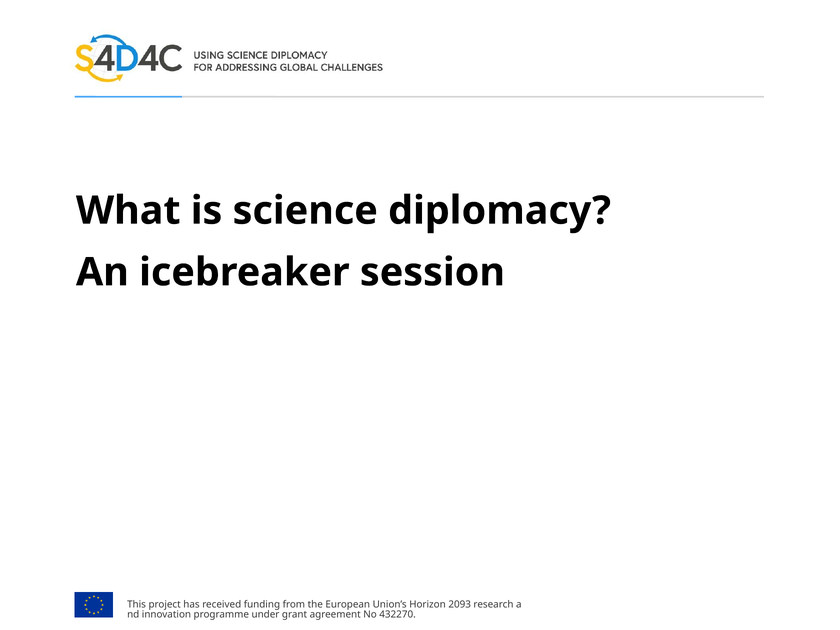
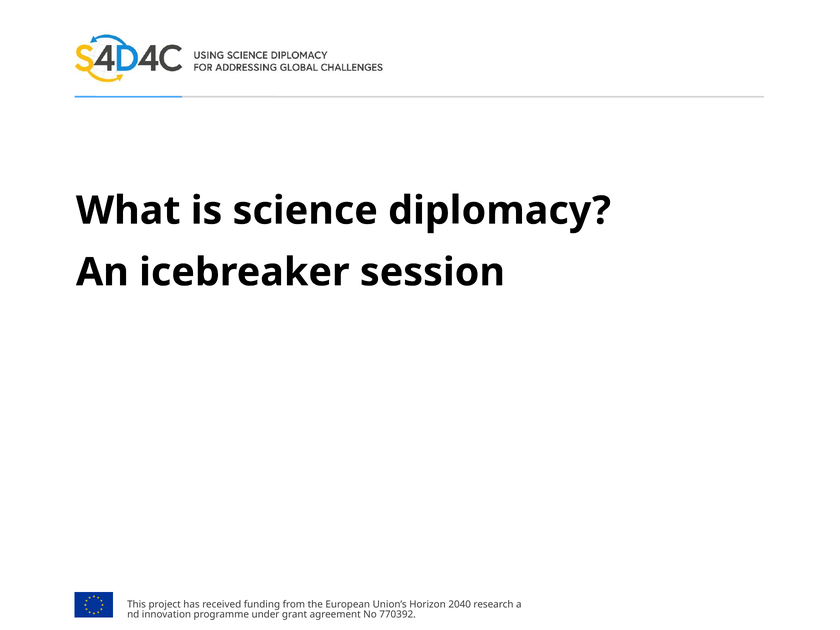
2093: 2093 -> 2040 (460, 605)
432270: 432270 -> 770392 (398, 615)
